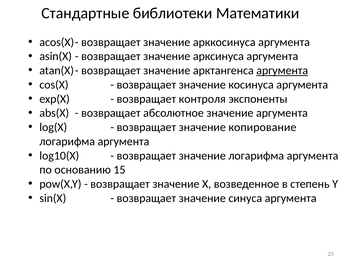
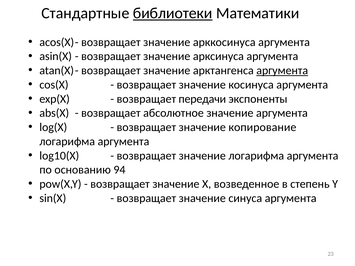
библиотеки underline: none -> present (173, 13)
контроля: контроля -> передачи (202, 99)
15: 15 -> 94 (119, 170)
